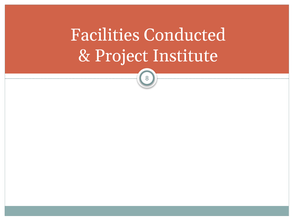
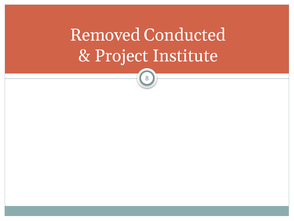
Facilities: Facilities -> Removed (105, 35)
